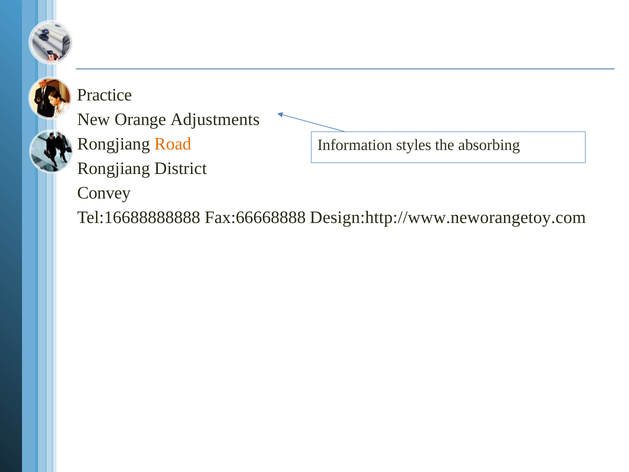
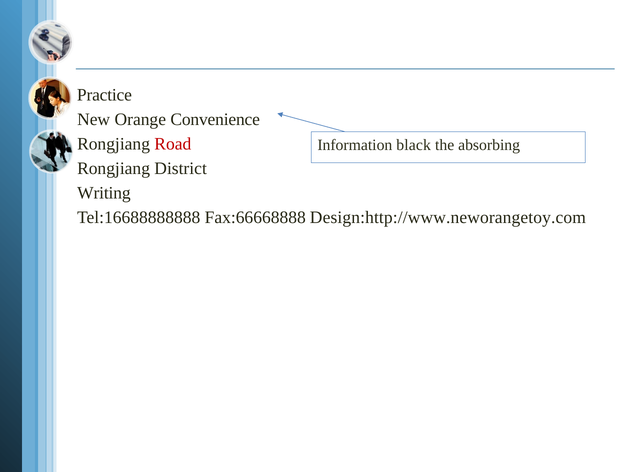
Adjustments: Adjustments -> Convenience (215, 119)
Road colour: orange -> red (173, 144)
styles: styles -> black (414, 145)
Convey: Convey -> Writing (104, 193)
